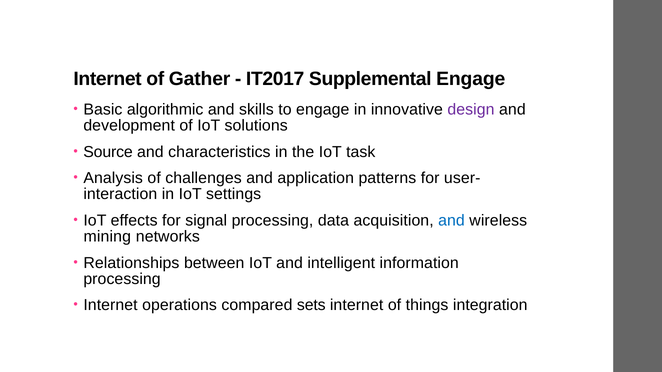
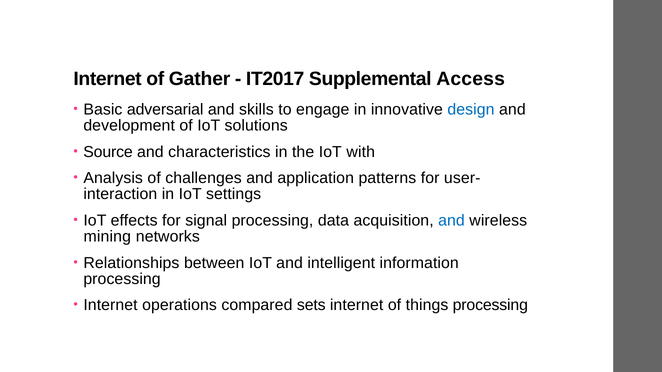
Supplemental Engage: Engage -> Access (471, 79)
algorithmic: algorithmic -> adversarial (165, 110)
design colour: purple -> blue (471, 110)
task: task -> with (361, 152)
things integration: integration -> processing (490, 305)
